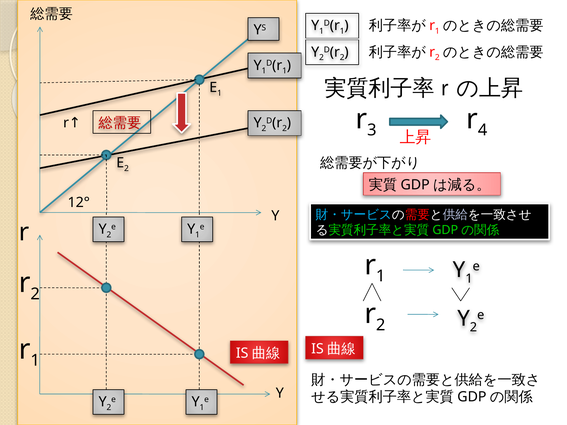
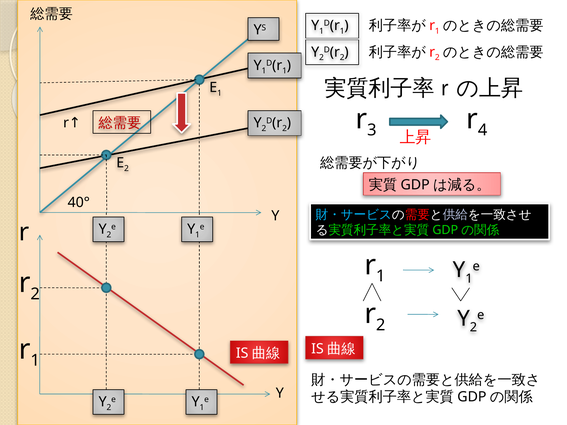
12°: 12° -> 40° (79, 203)
